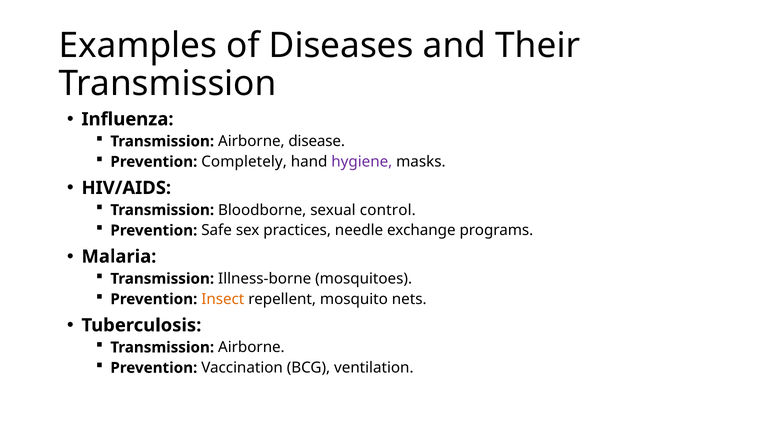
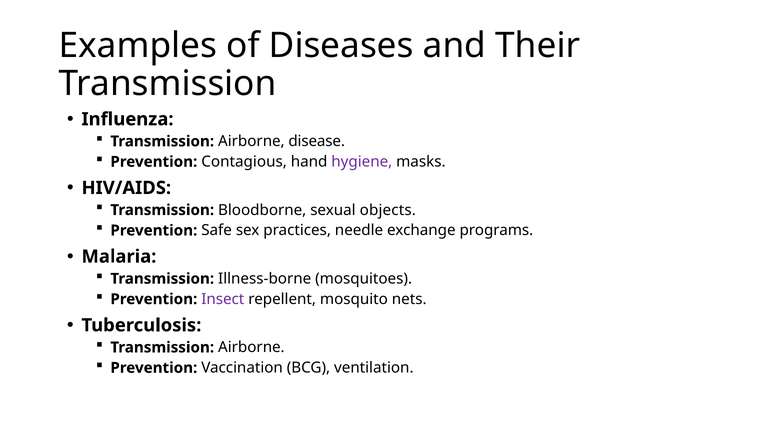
Completely: Completely -> Contagious (244, 162)
control: control -> objects (388, 210)
Insect colour: orange -> purple (223, 300)
